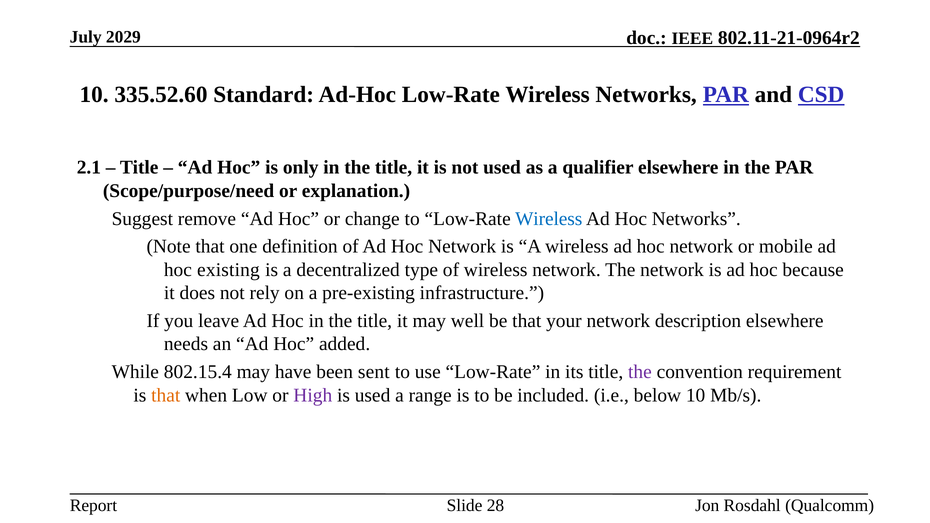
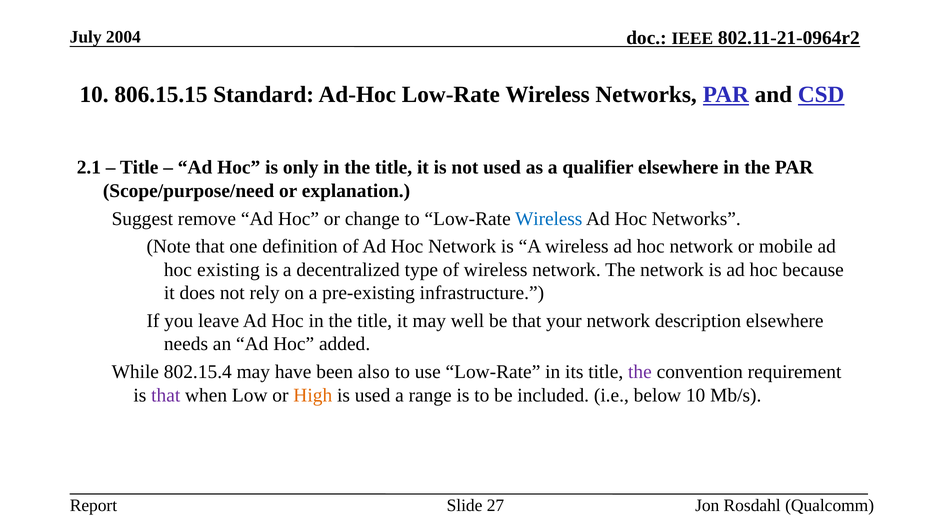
2029: 2029 -> 2004 (123, 37)
335.52.60: 335.52.60 -> 806.15.15 (161, 95)
sent: sent -> also (374, 372)
that colour: orange -> purple (166, 395)
High colour: purple -> orange (313, 395)
28: 28 -> 27 (495, 506)
